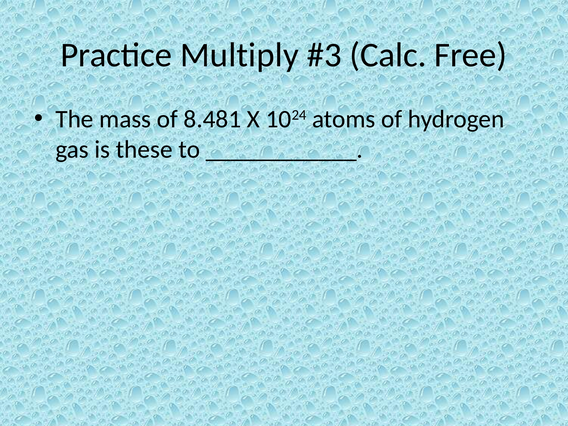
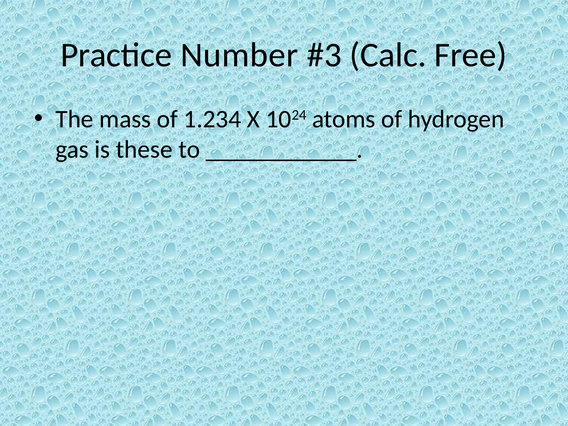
Multiply: Multiply -> Number (239, 55)
8.481: 8.481 -> 1.234 (212, 119)
